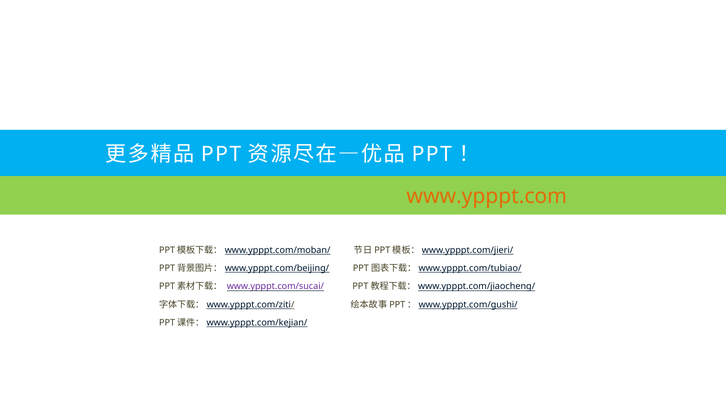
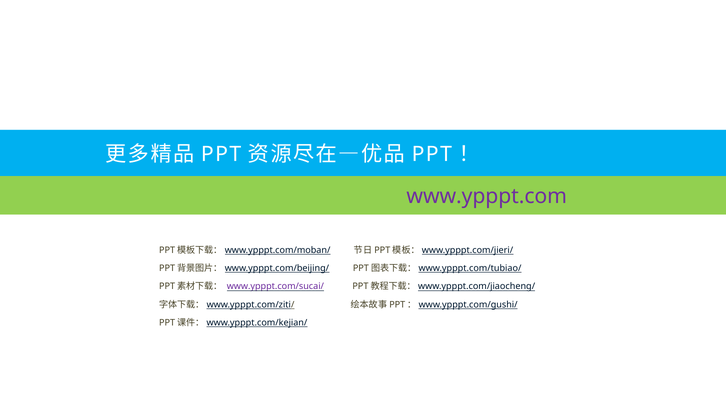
www.ypppt.com colour: orange -> purple (487, 197)
